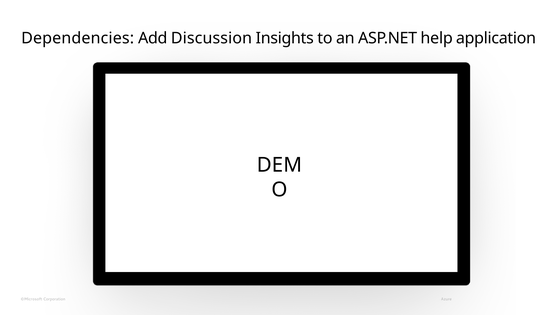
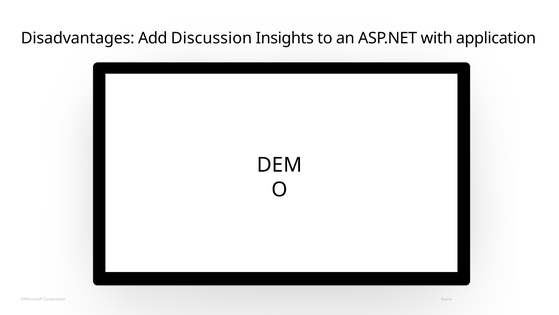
Dependencies: Dependencies -> Disadvantages (78, 38)
help: help -> with (437, 38)
